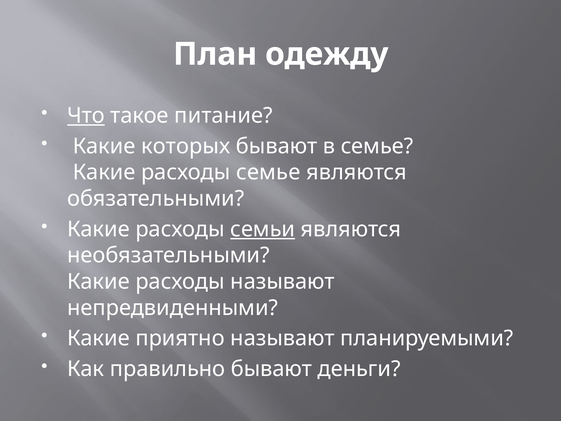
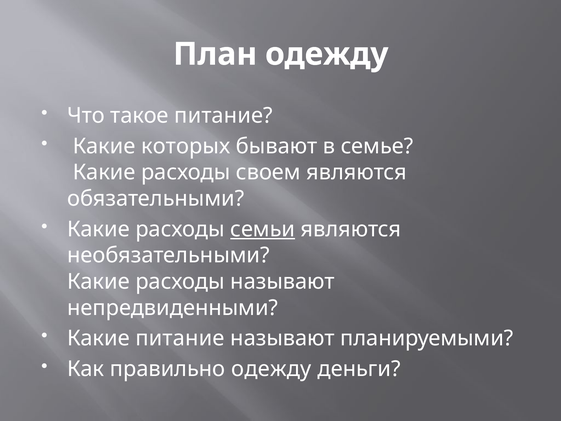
Что underline: present -> none (86, 116)
расходы семье: семье -> своем (268, 172)
Какие приятно: приятно -> питание (180, 338)
правильно бывают: бывают -> одежду (271, 369)
